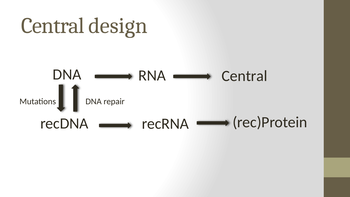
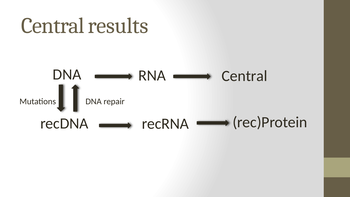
design: design -> results (118, 26)
